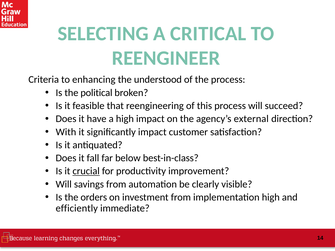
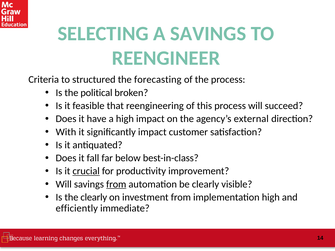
A CRITICAL: CRITICAL -> SAVINGS (208, 34)
enhancing: enhancing -> structured (94, 80)
understood: understood -> forecasting (158, 80)
from underline: none -> present (116, 184)
the orders: orders -> clearly (94, 197)
